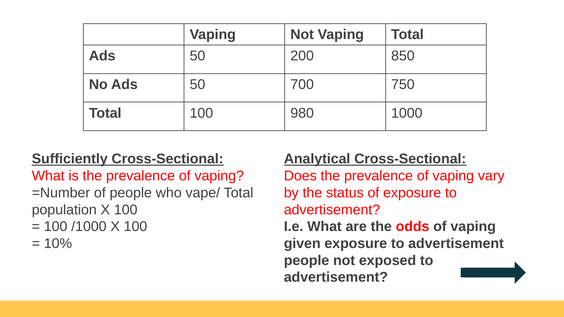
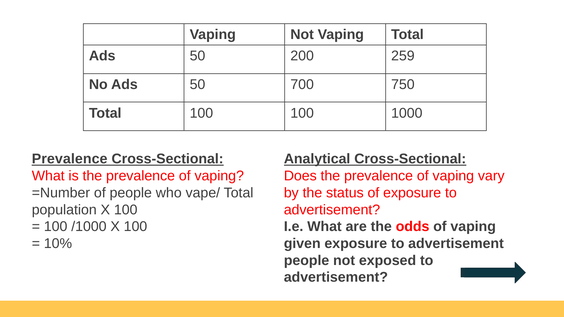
850: 850 -> 259 (403, 56)
100 980: 980 -> 100 (302, 113)
Sufficiently: Sufficiently -> Prevalence (70, 159)
